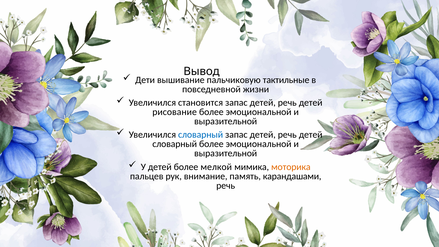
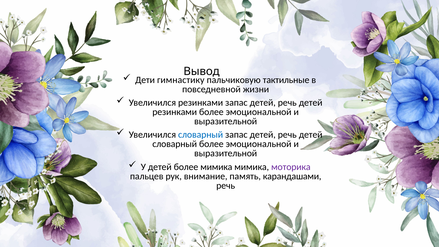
вышивание: вышивание -> гимнастику (181, 80)
Увеличился становится: становится -> резинками (201, 103)
рисование: рисование -> резинками (175, 112)
более мелкой: мелкой -> мимика (216, 167)
моторика colour: orange -> purple (291, 167)
